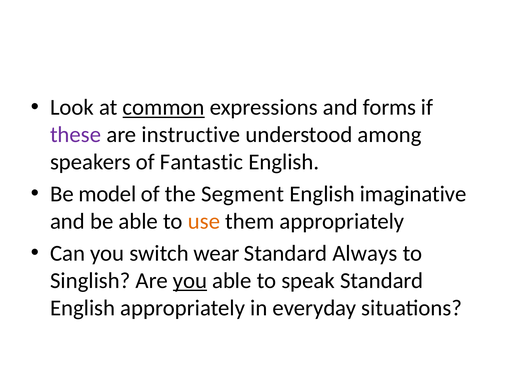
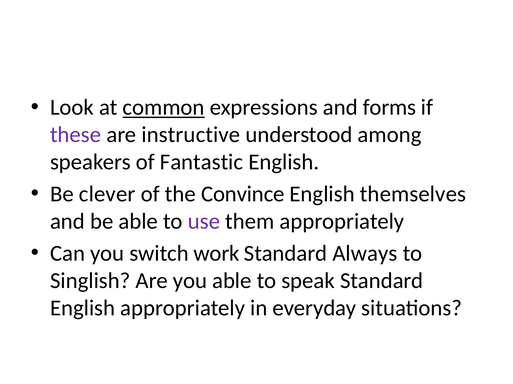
model: model -> clever (107, 194)
Segment: Segment -> Convince (243, 194)
imaginative: imaginative -> themselves (413, 194)
use colour: orange -> purple (204, 222)
wear: wear -> work (216, 254)
you underline: present -> none (190, 281)
